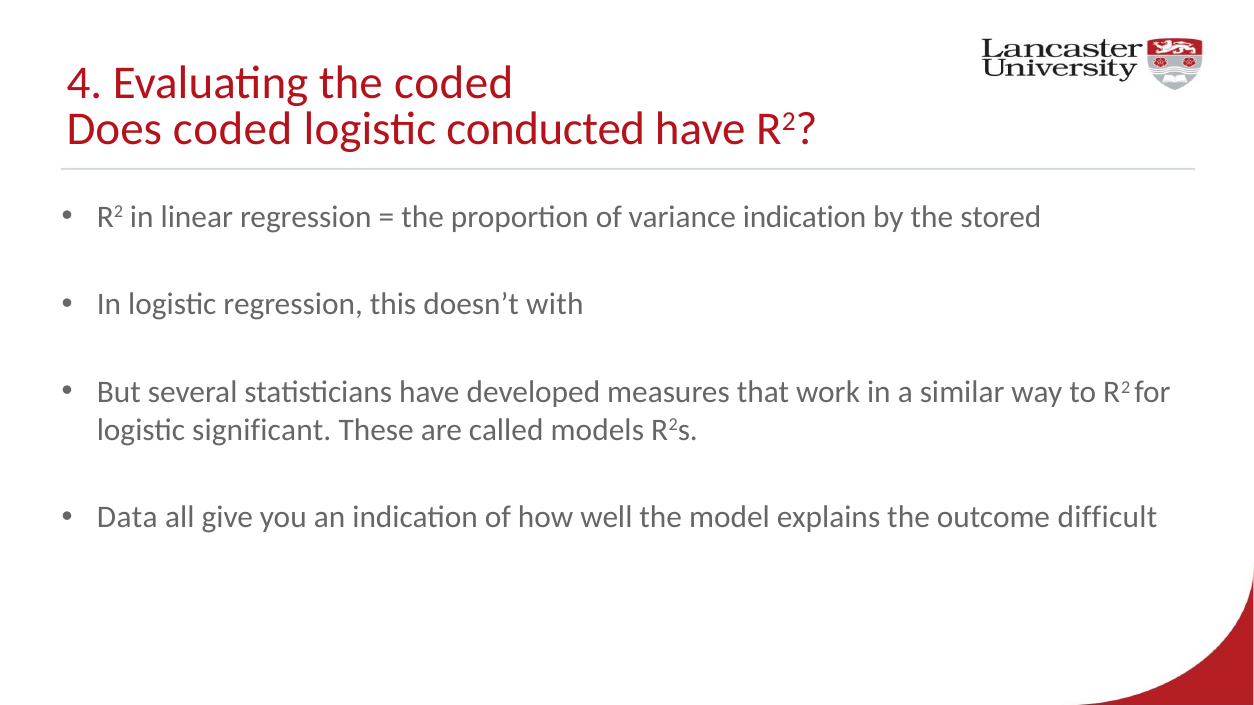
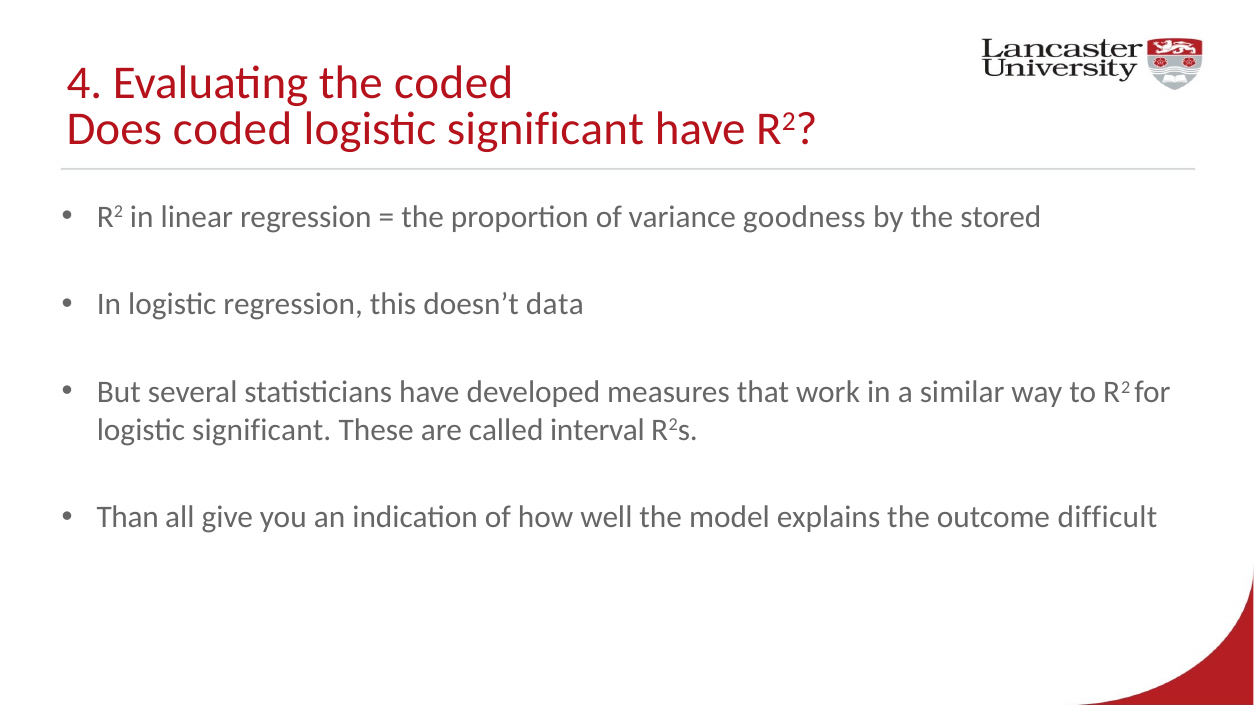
conducted: conducted -> significant (545, 129)
variance indication: indication -> goodness (804, 217)
with: with -> data (555, 305)
models: models -> interval (597, 430)
Data: Data -> Than (128, 518)
